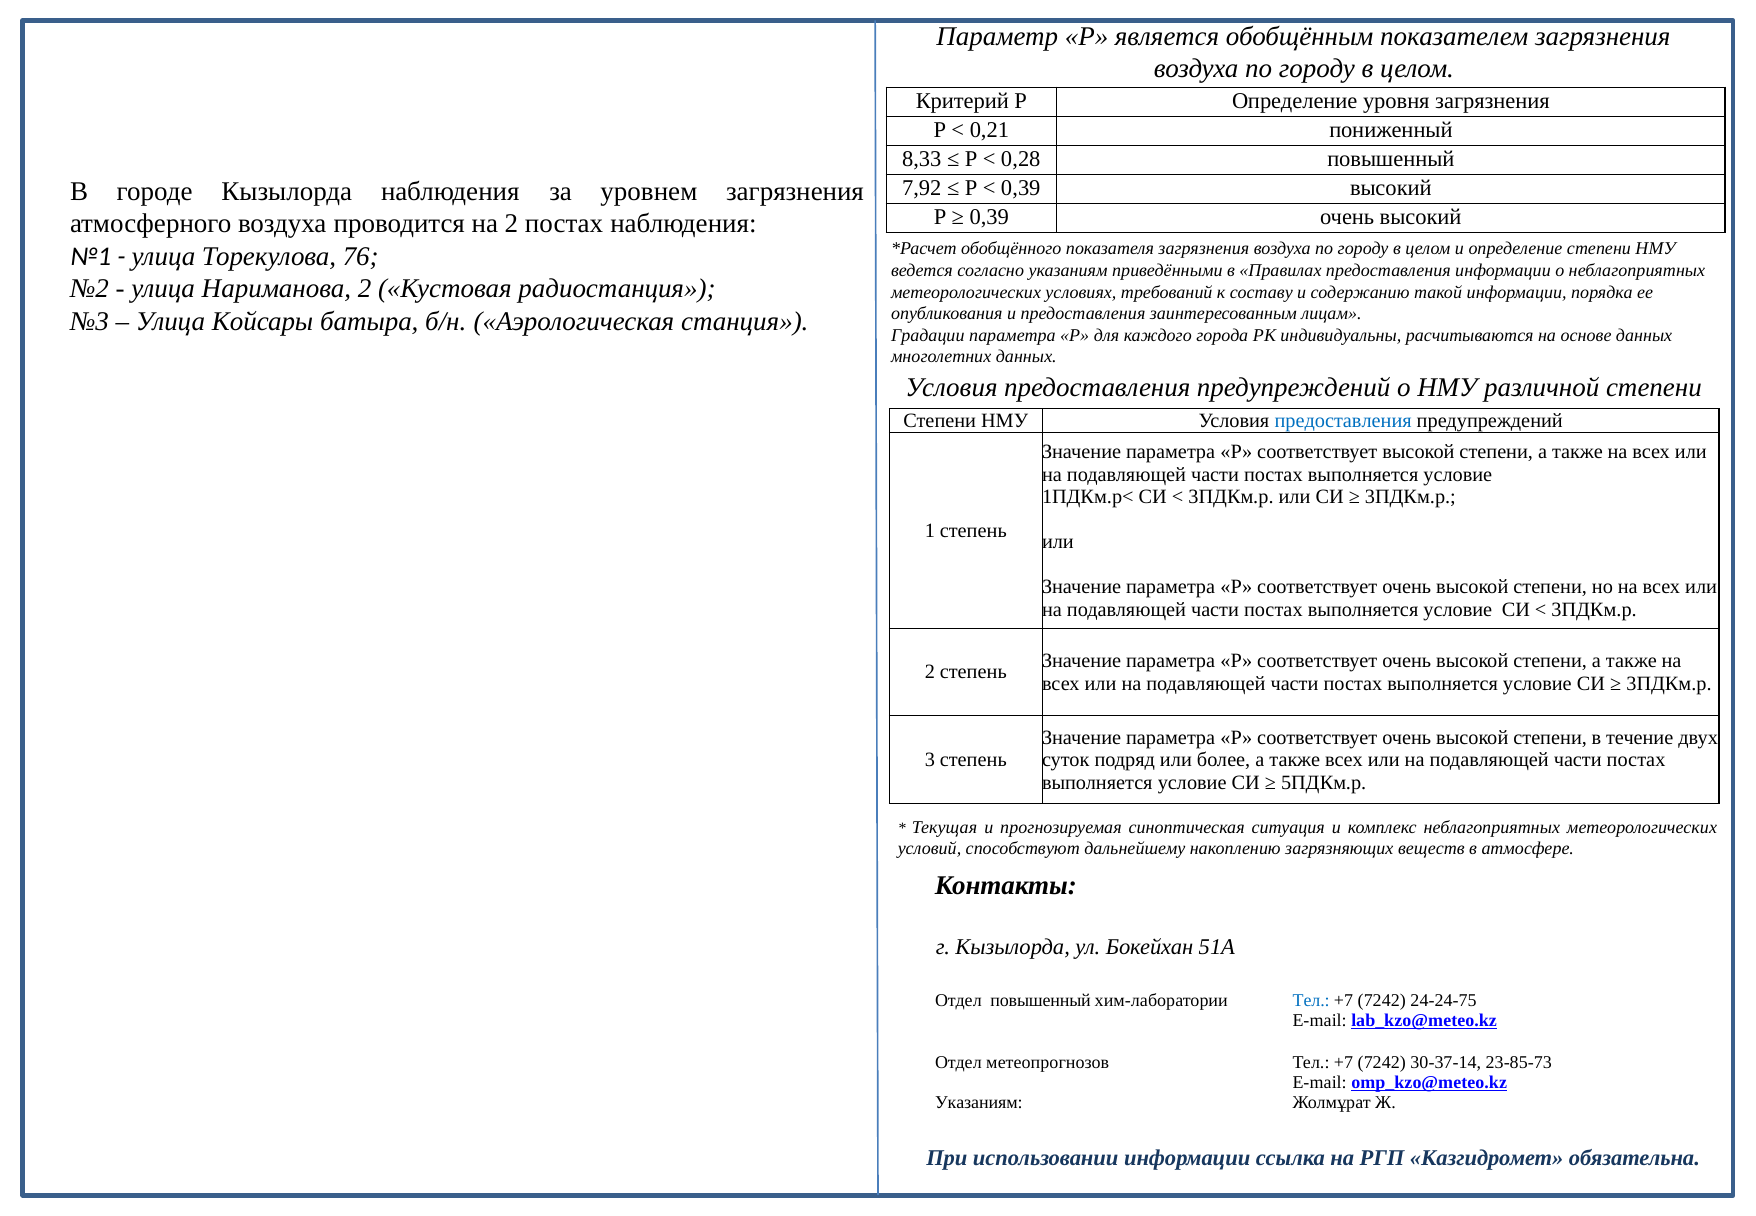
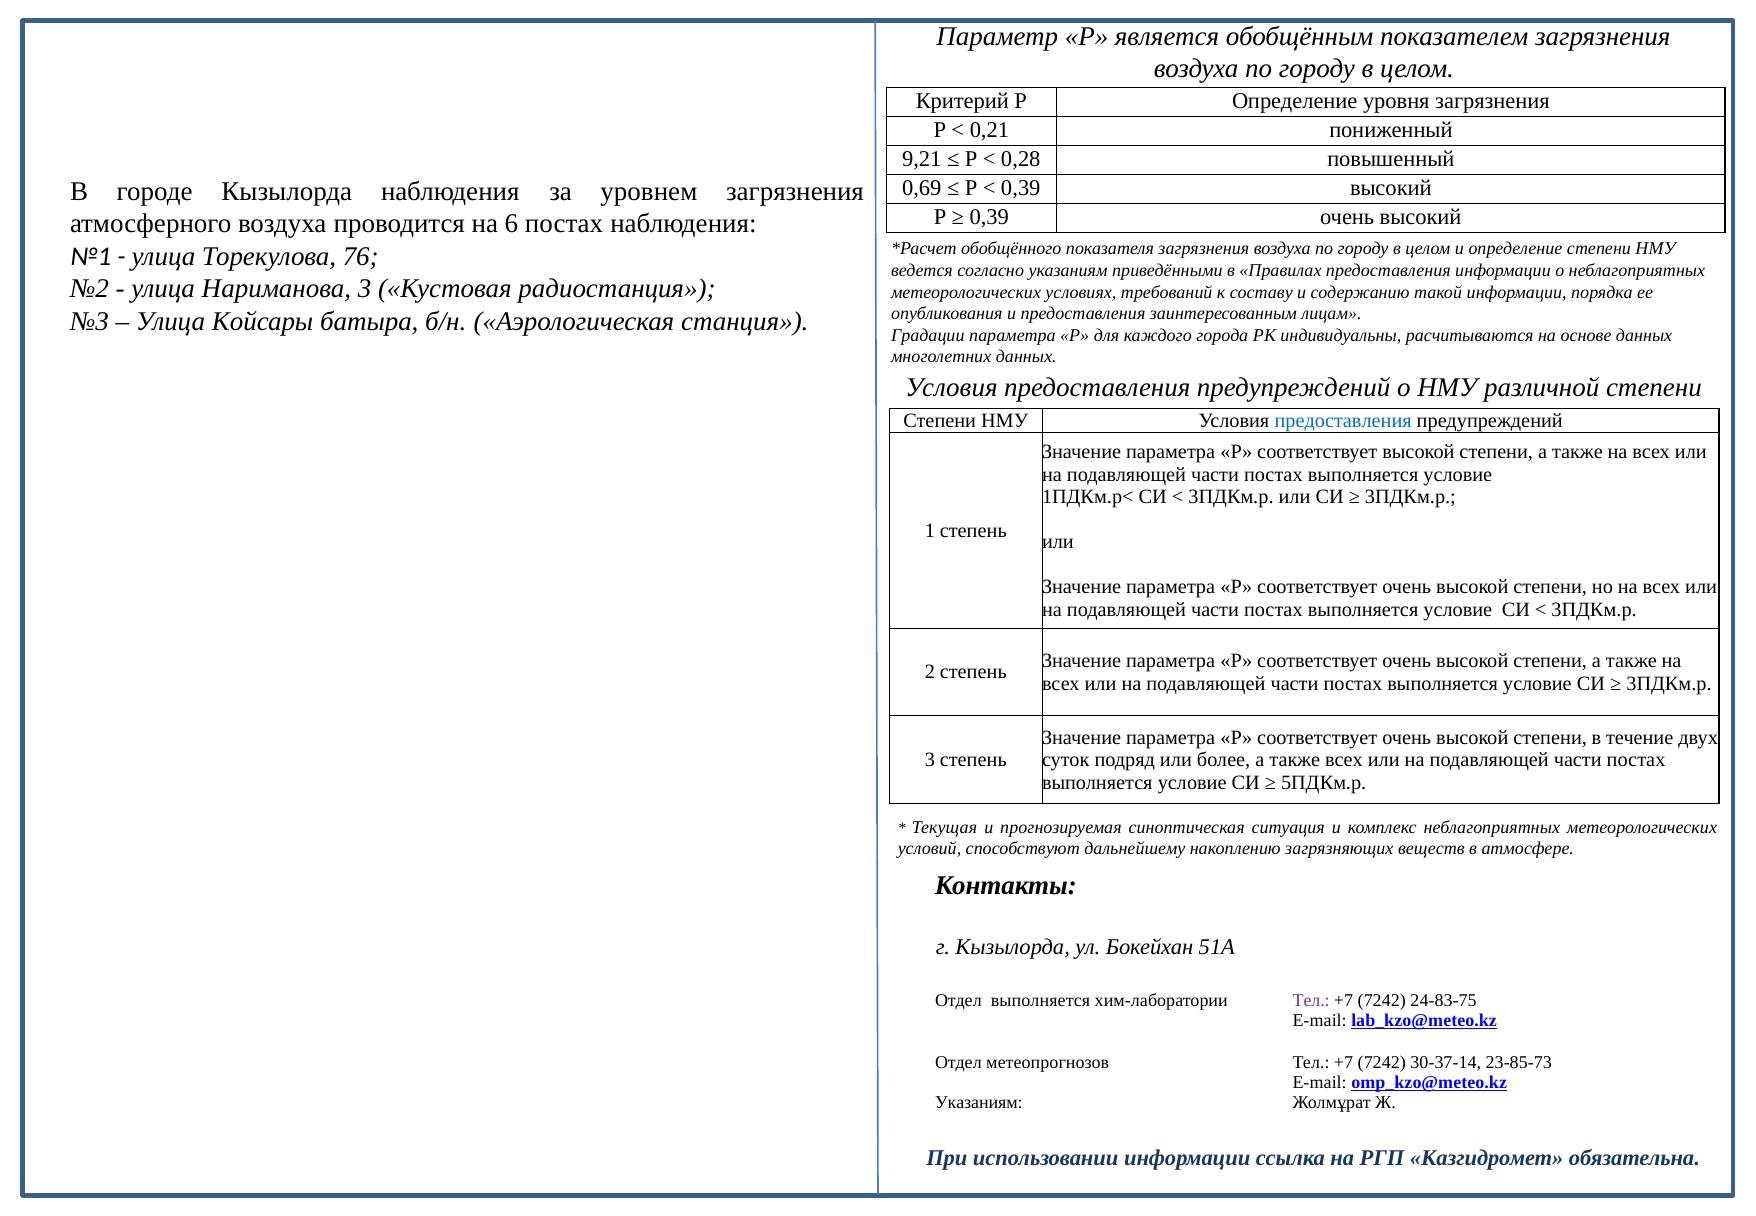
8,33: 8,33 -> 9,21 (922, 159)
7,92: 7,92 -> 0,69 (922, 188)
на 2: 2 -> 6 (511, 224)
Нариманова 2: 2 -> 3 (365, 289)
Отдел повышенный: повышенный -> выполняется (1040, 1000)
Тел colour: blue -> purple (1311, 1000)
24-24-75: 24-24-75 -> 24-83-75 (1444, 1000)
